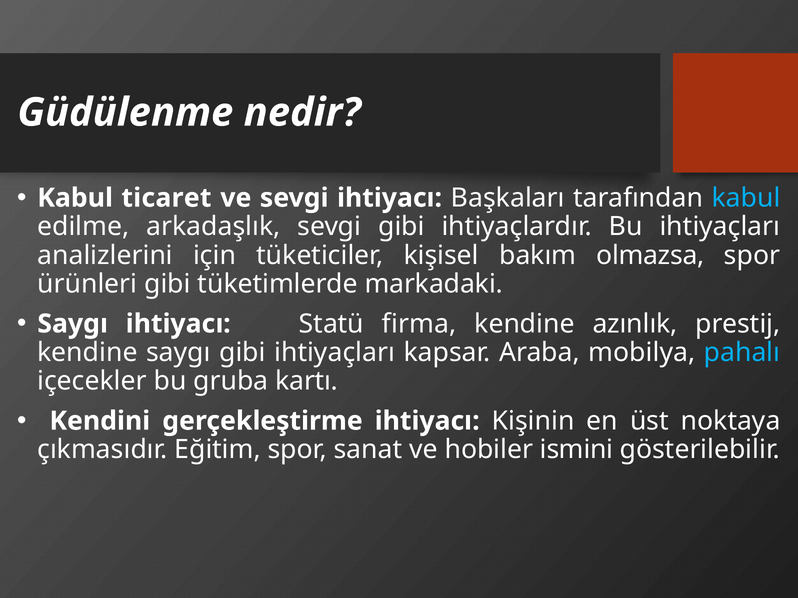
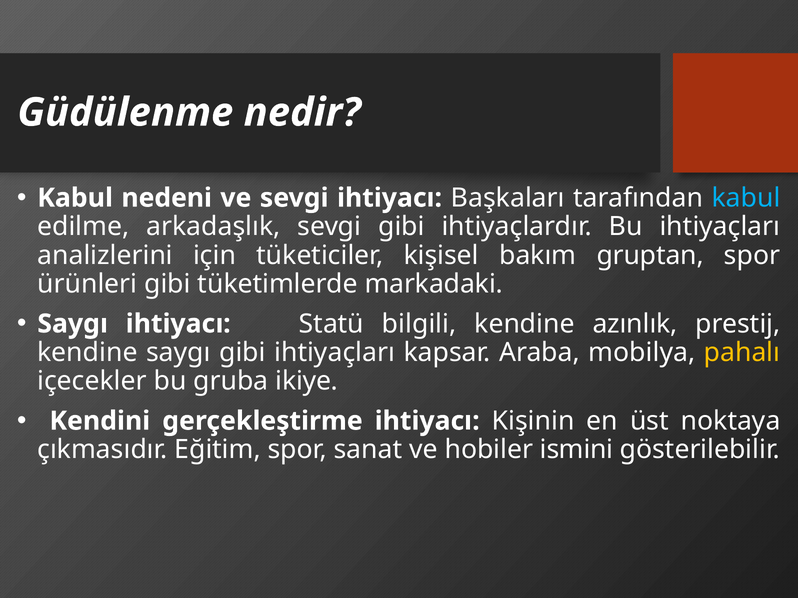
ticaret: ticaret -> nedeni (167, 198)
olmazsa: olmazsa -> gruptan (650, 256)
firma: firma -> bilgili (419, 324)
pahalı colour: light blue -> yellow (742, 353)
kartı: kartı -> ikiye (307, 381)
